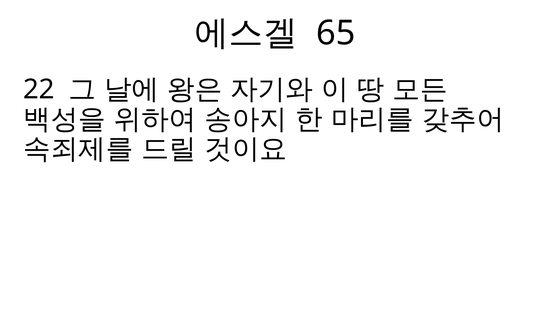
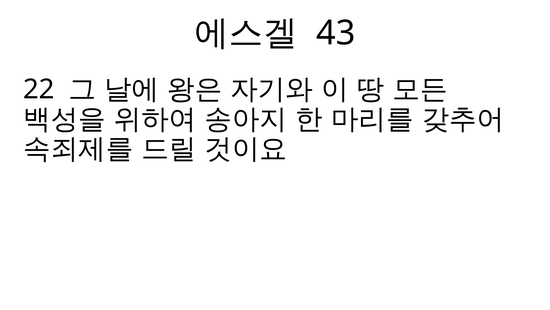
65: 65 -> 43 (336, 33)
